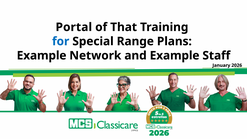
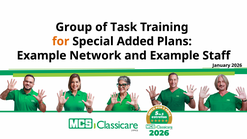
Portal: Portal -> Group (74, 27)
That: That -> Task (124, 27)
for colour: blue -> orange (61, 41)
Range: Range -> Added (135, 41)
